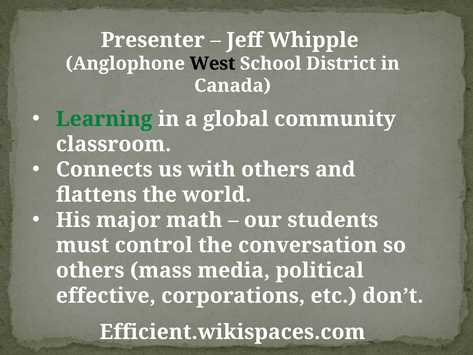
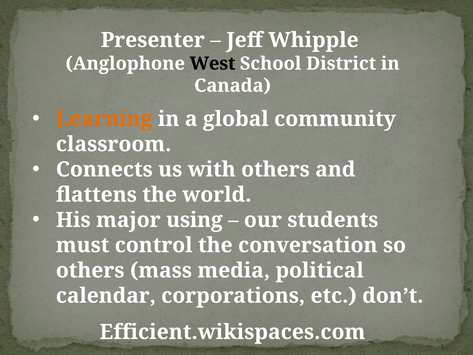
Learning colour: green -> orange (104, 119)
math: math -> using (194, 220)
effective: effective -> calendar (106, 296)
